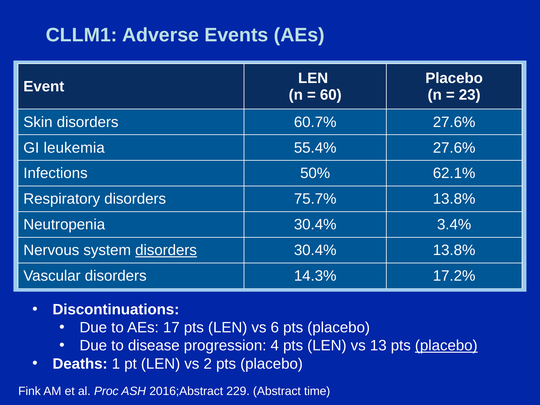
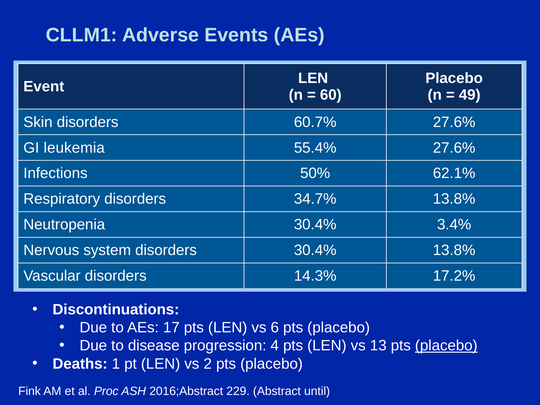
23: 23 -> 49 (470, 95)
75.7%: 75.7% -> 34.7% (315, 199)
disorders underline: present -> none (166, 250)
time: time -> until (317, 391)
